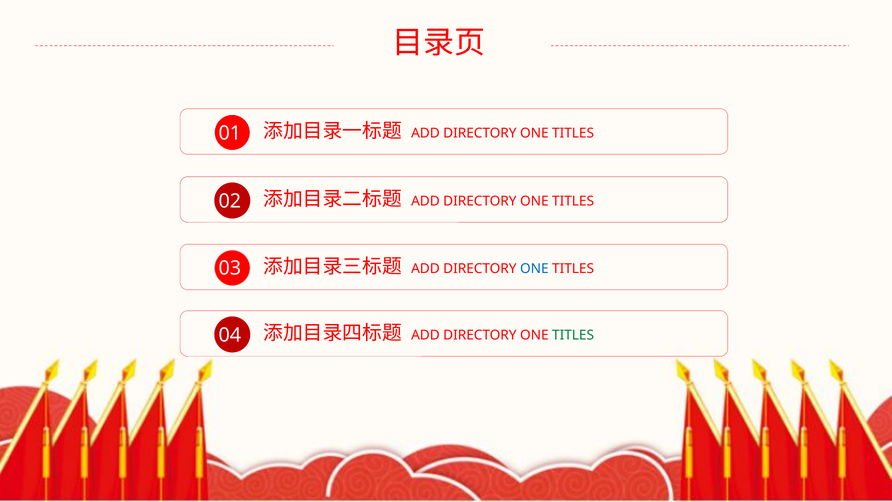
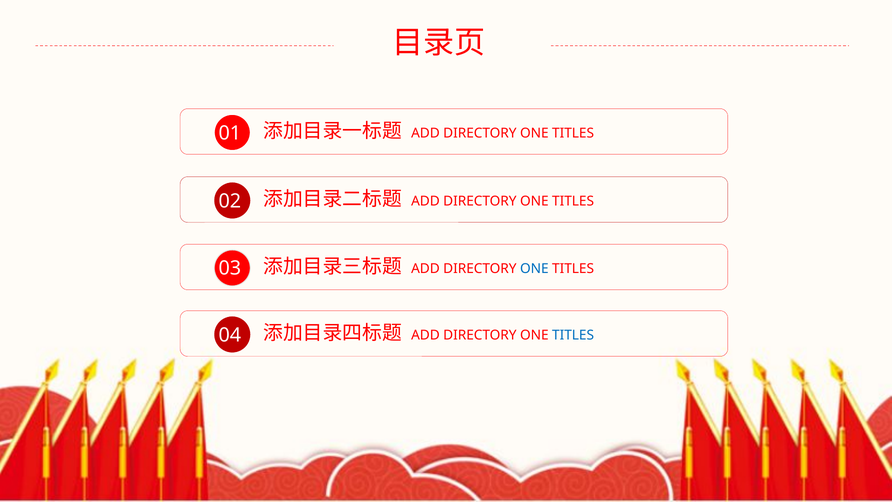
TITLES colour: green -> blue (573, 335)
